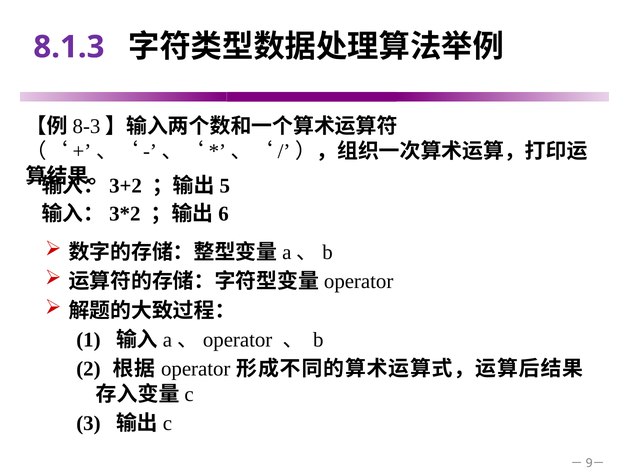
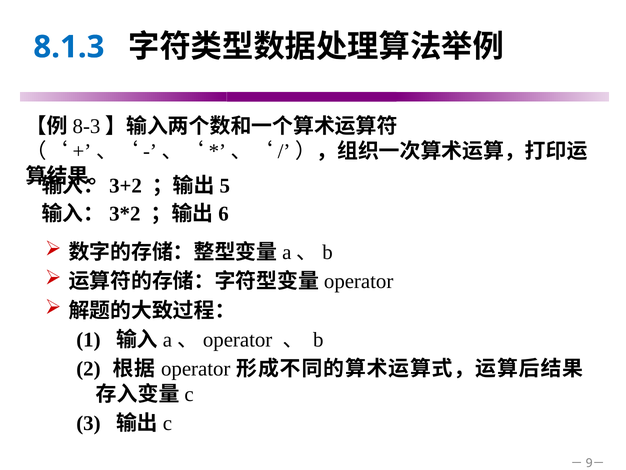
8.1.3 colour: purple -> blue (69, 47)
